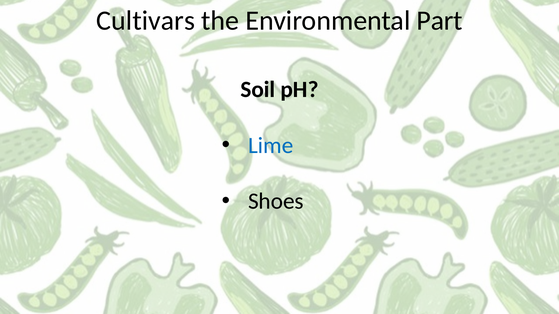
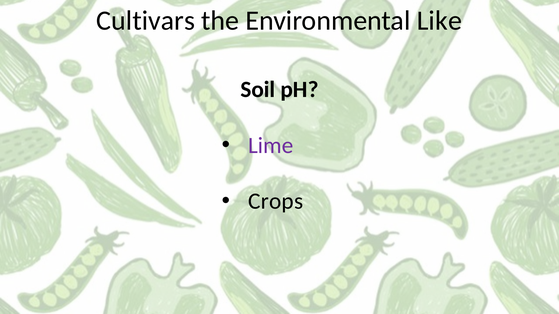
Part: Part -> Like (439, 21)
Lime colour: blue -> purple (271, 146)
Shoes: Shoes -> Crops (276, 202)
